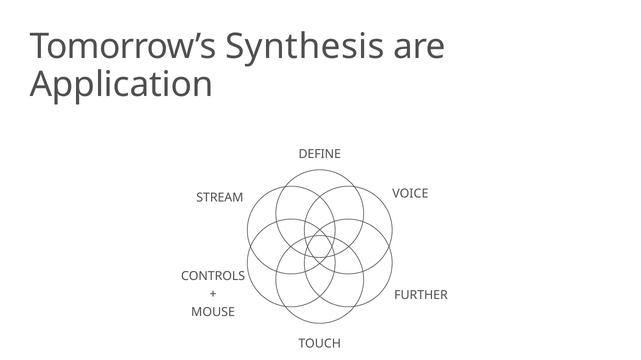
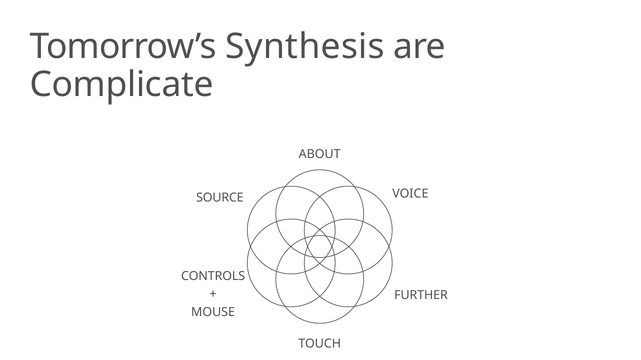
Application: Application -> Complicate (122, 85)
DEFINE: DEFINE -> ABOUT (320, 154)
STREAM: STREAM -> SOURCE (220, 198)
